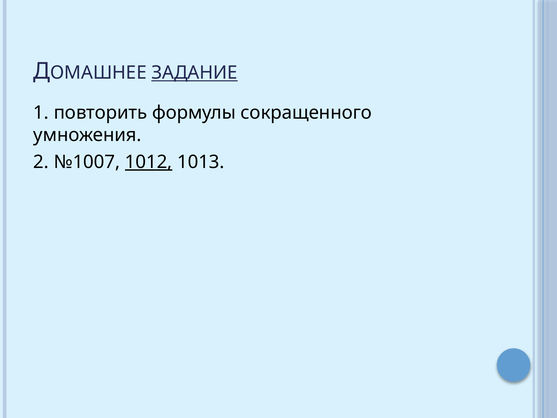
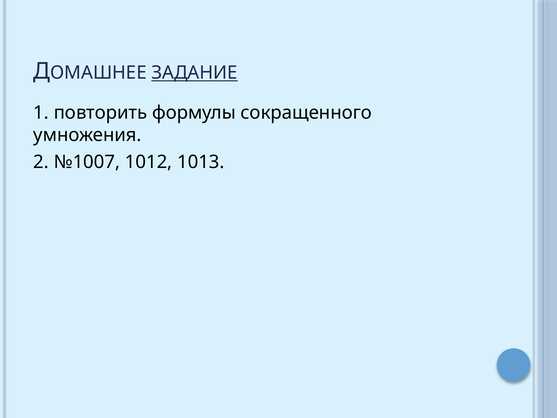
1012 underline: present -> none (149, 162)
